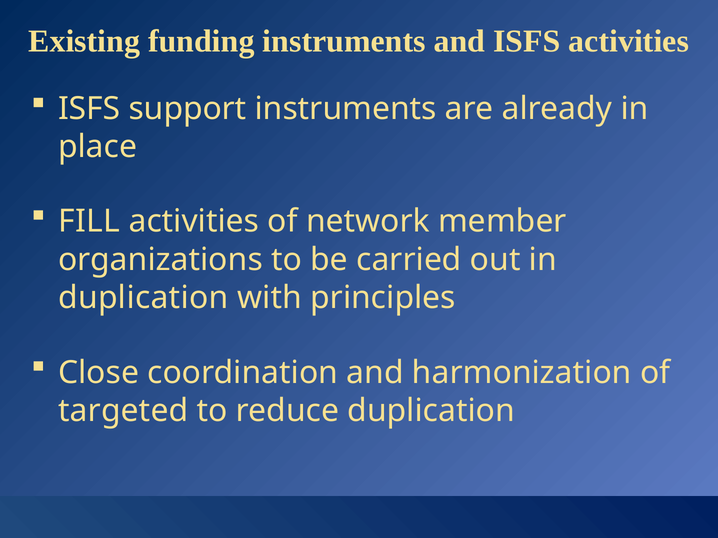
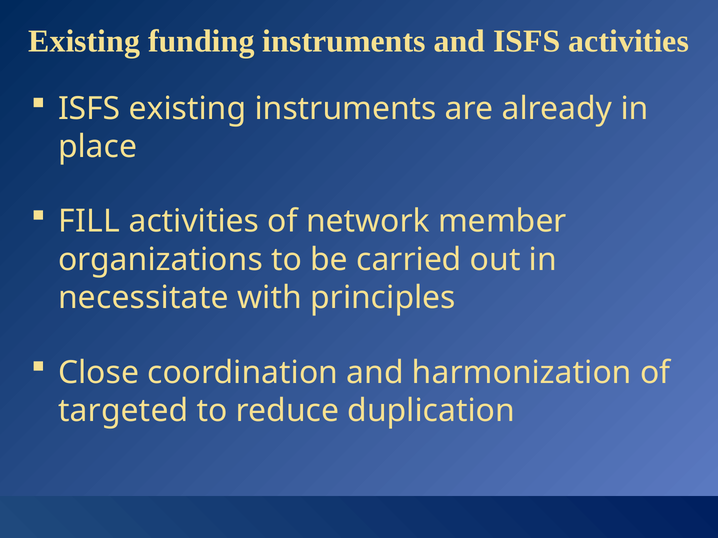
ISFS support: support -> existing (188, 109)
duplication: duplication -> necessitate (143, 298)
